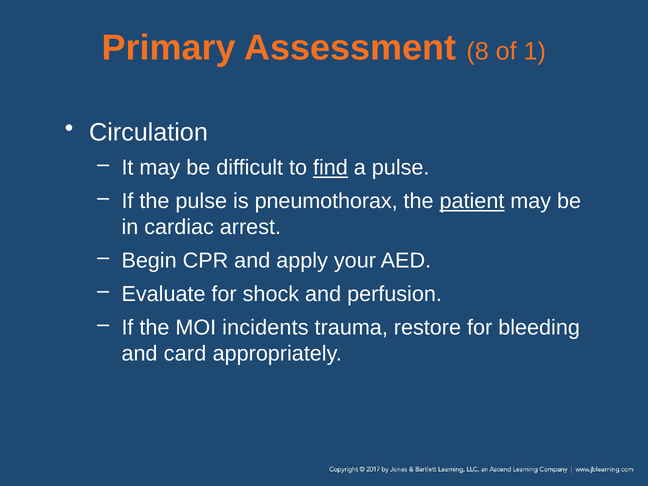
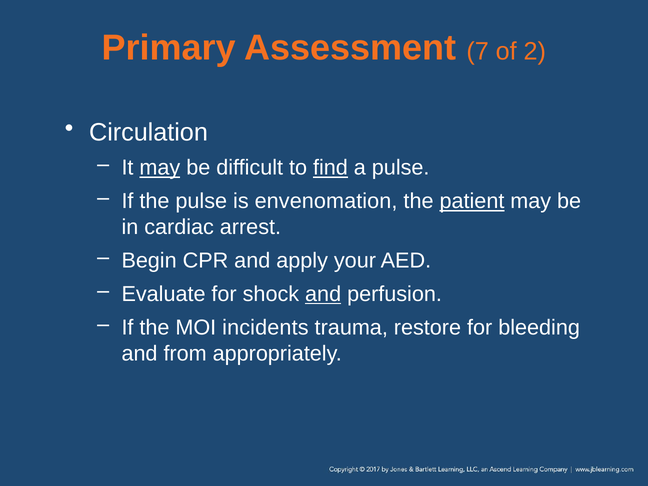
8: 8 -> 7 (478, 51)
1: 1 -> 2 (535, 51)
may underline: none -> present (160, 168)
pneumothorax: pneumothorax -> envenomation (326, 201)
and underline: none -> present (323, 294)
card: card -> from (185, 354)
